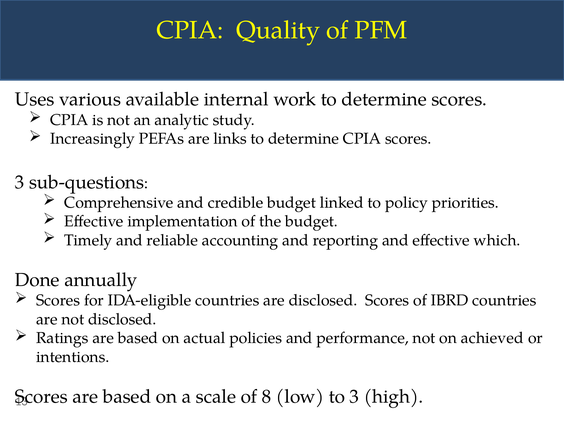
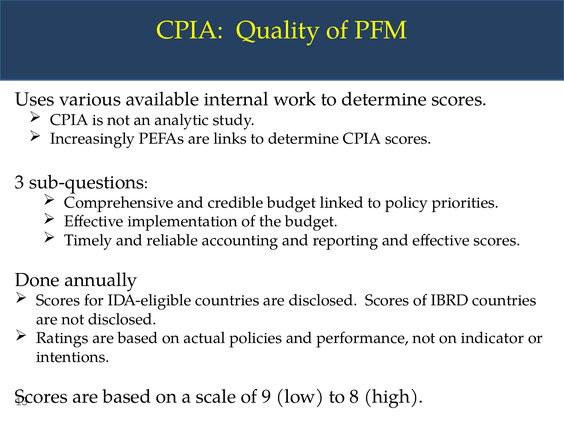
effective which: which -> scores (497, 240)
achieved: achieved -> indicator (492, 338)
8: 8 -> 9 (267, 397)
to 3: 3 -> 8 (354, 397)
